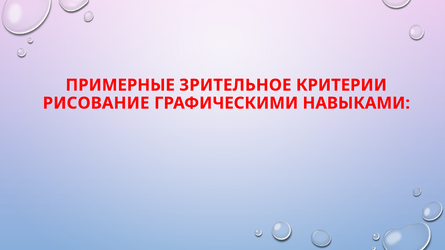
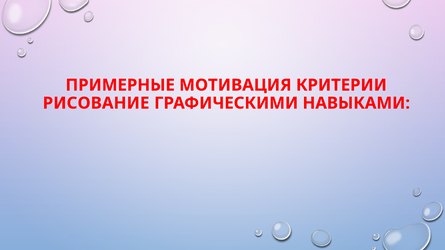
ЗРИТЕЛЬНОЕ: ЗРИТЕЛЬНОЕ -> МОТИВАЦИЯ (235, 85)
